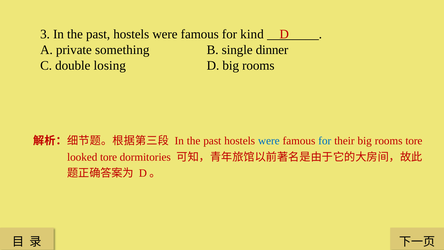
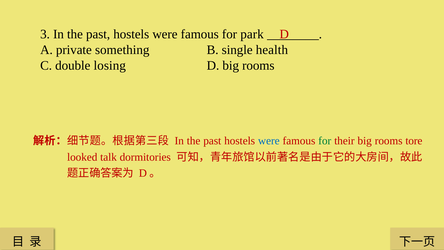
kind: kind -> park (252, 34)
dinner: dinner -> health (272, 50)
for colour: blue -> green (325, 141)
looked tore: tore -> talk (109, 157)
